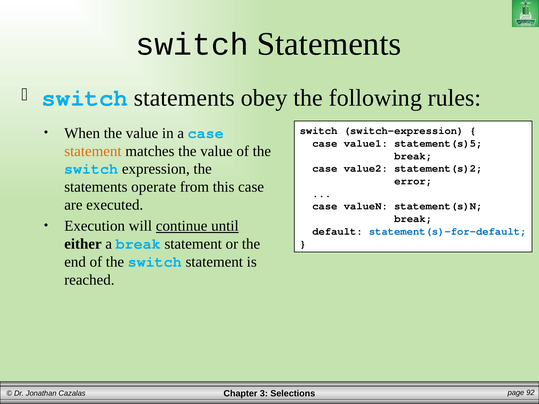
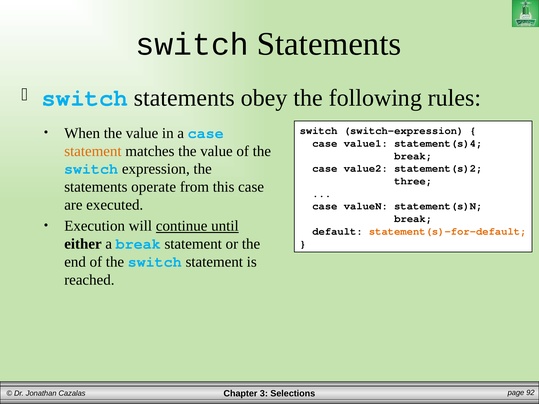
statement(s)5: statement(s)5 -> statement(s)4 (438, 143)
error: error -> three (413, 181)
statement(s)-for-default colour: blue -> orange (448, 231)
